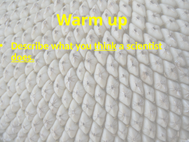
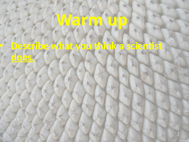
think underline: present -> none (105, 46)
